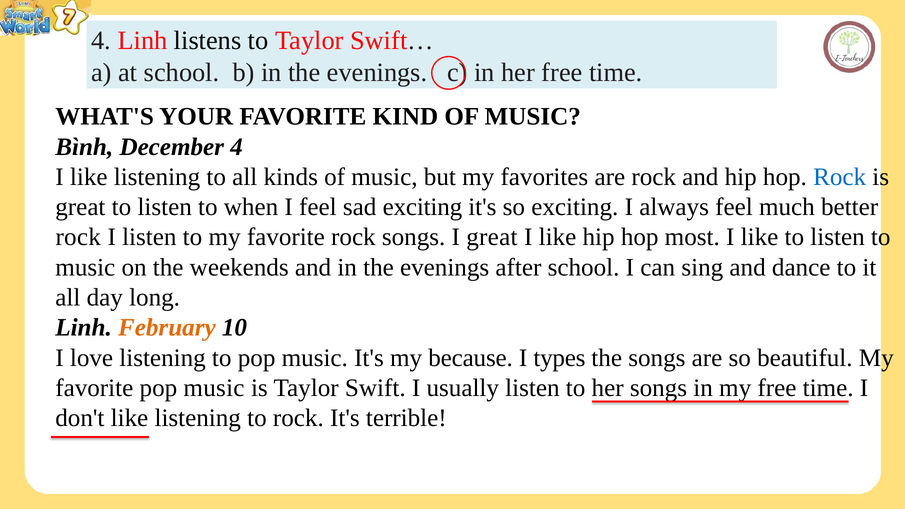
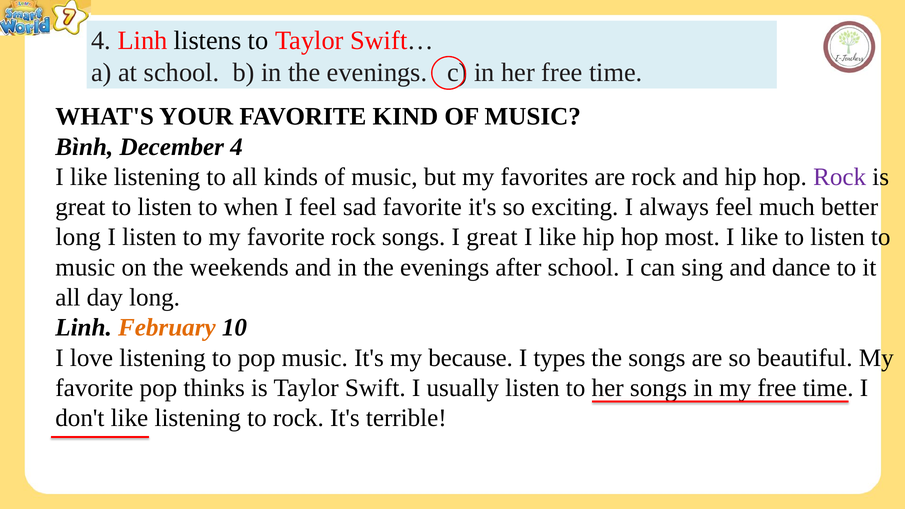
Rock colour: blue -> purple (840, 177)
sad exciting: exciting -> favorite (422, 207)
rock: rock -> long (78, 237)
favorite pop music: music -> thinks (214, 388)
